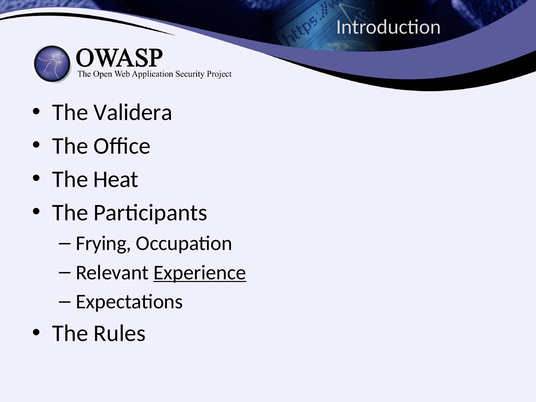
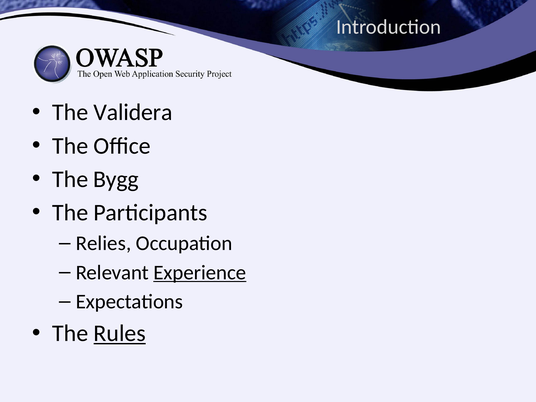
Heat: Heat -> Bygg (116, 179)
Frying: Frying -> Relies (103, 243)
Rules underline: none -> present (120, 333)
